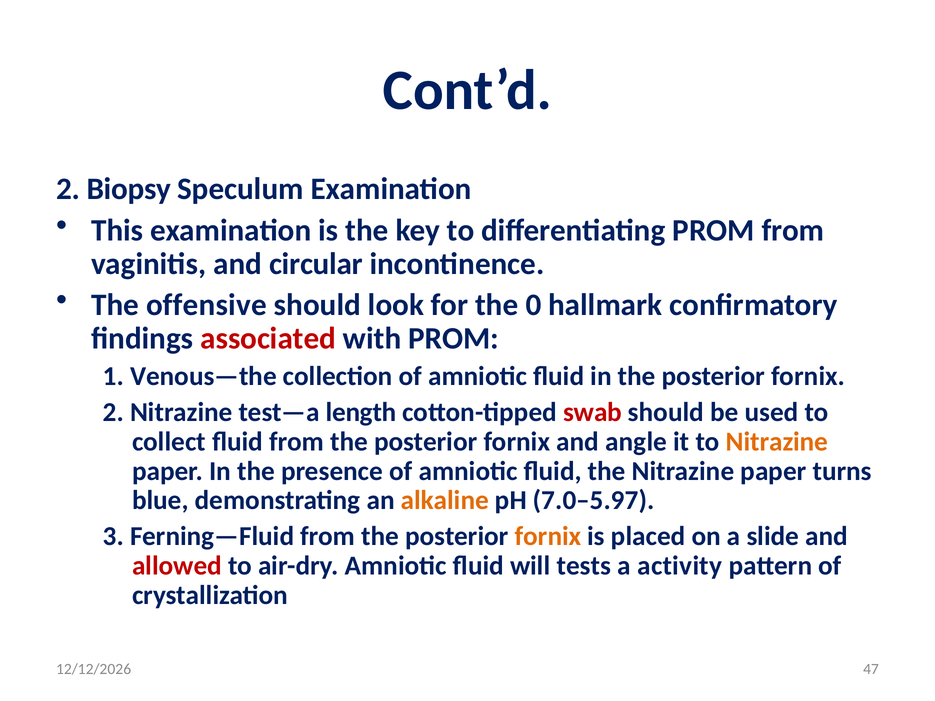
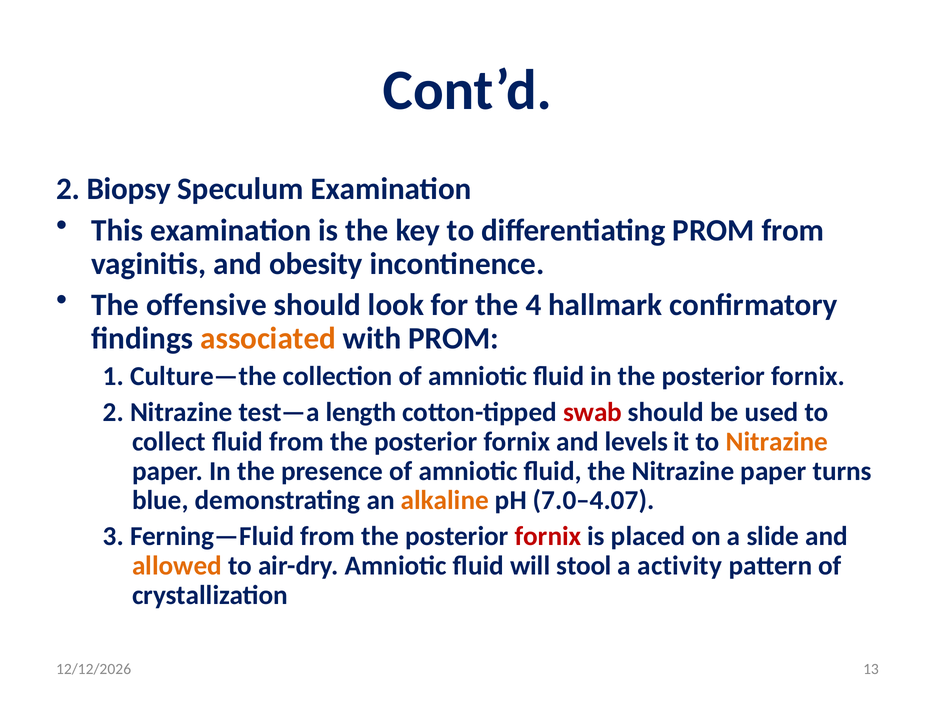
circular: circular -> obesity (316, 264)
0: 0 -> 4 (533, 305)
associated colour: red -> orange (268, 339)
Venous—the: Venous—the -> Culture—the (203, 376)
angle: angle -> levels (636, 442)
7.0–5.97: 7.0–5.97 -> 7.0–4.07 (594, 501)
fornix colour: orange -> red (548, 537)
allowed colour: red -> orange (177, 566)
tests: tests -> stool (584, 566)
47: 47 -> 13 (871, 670)
